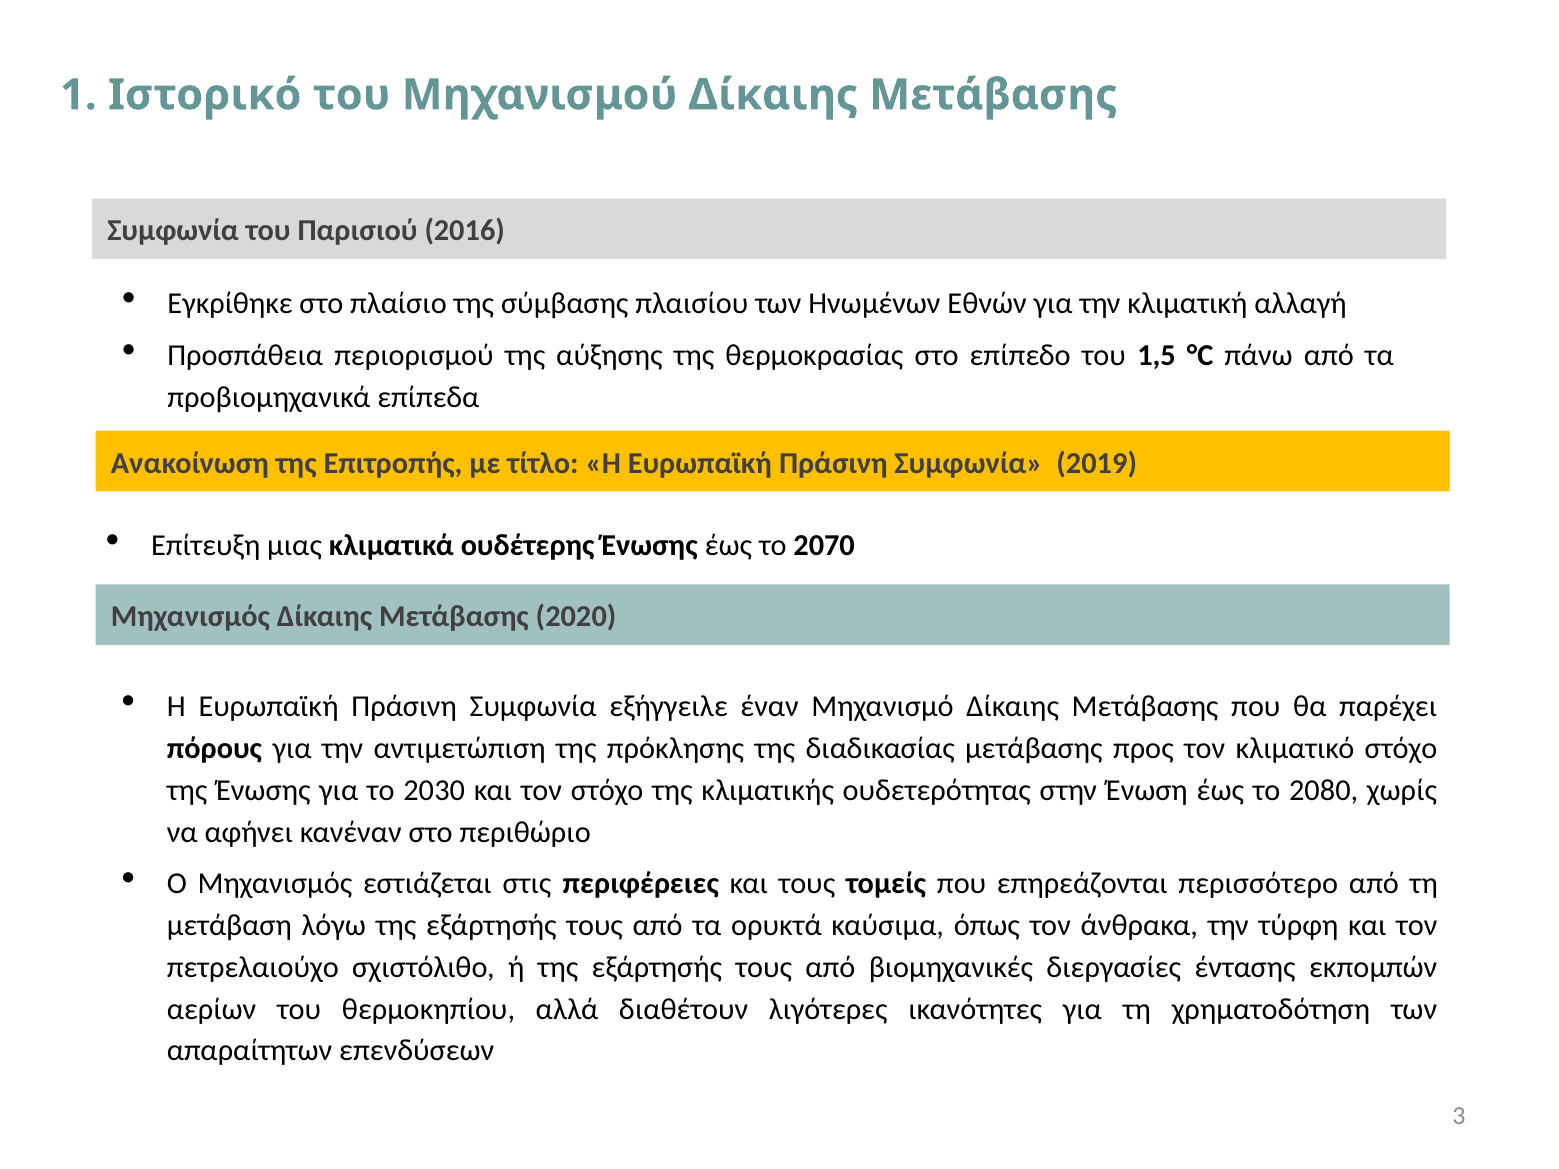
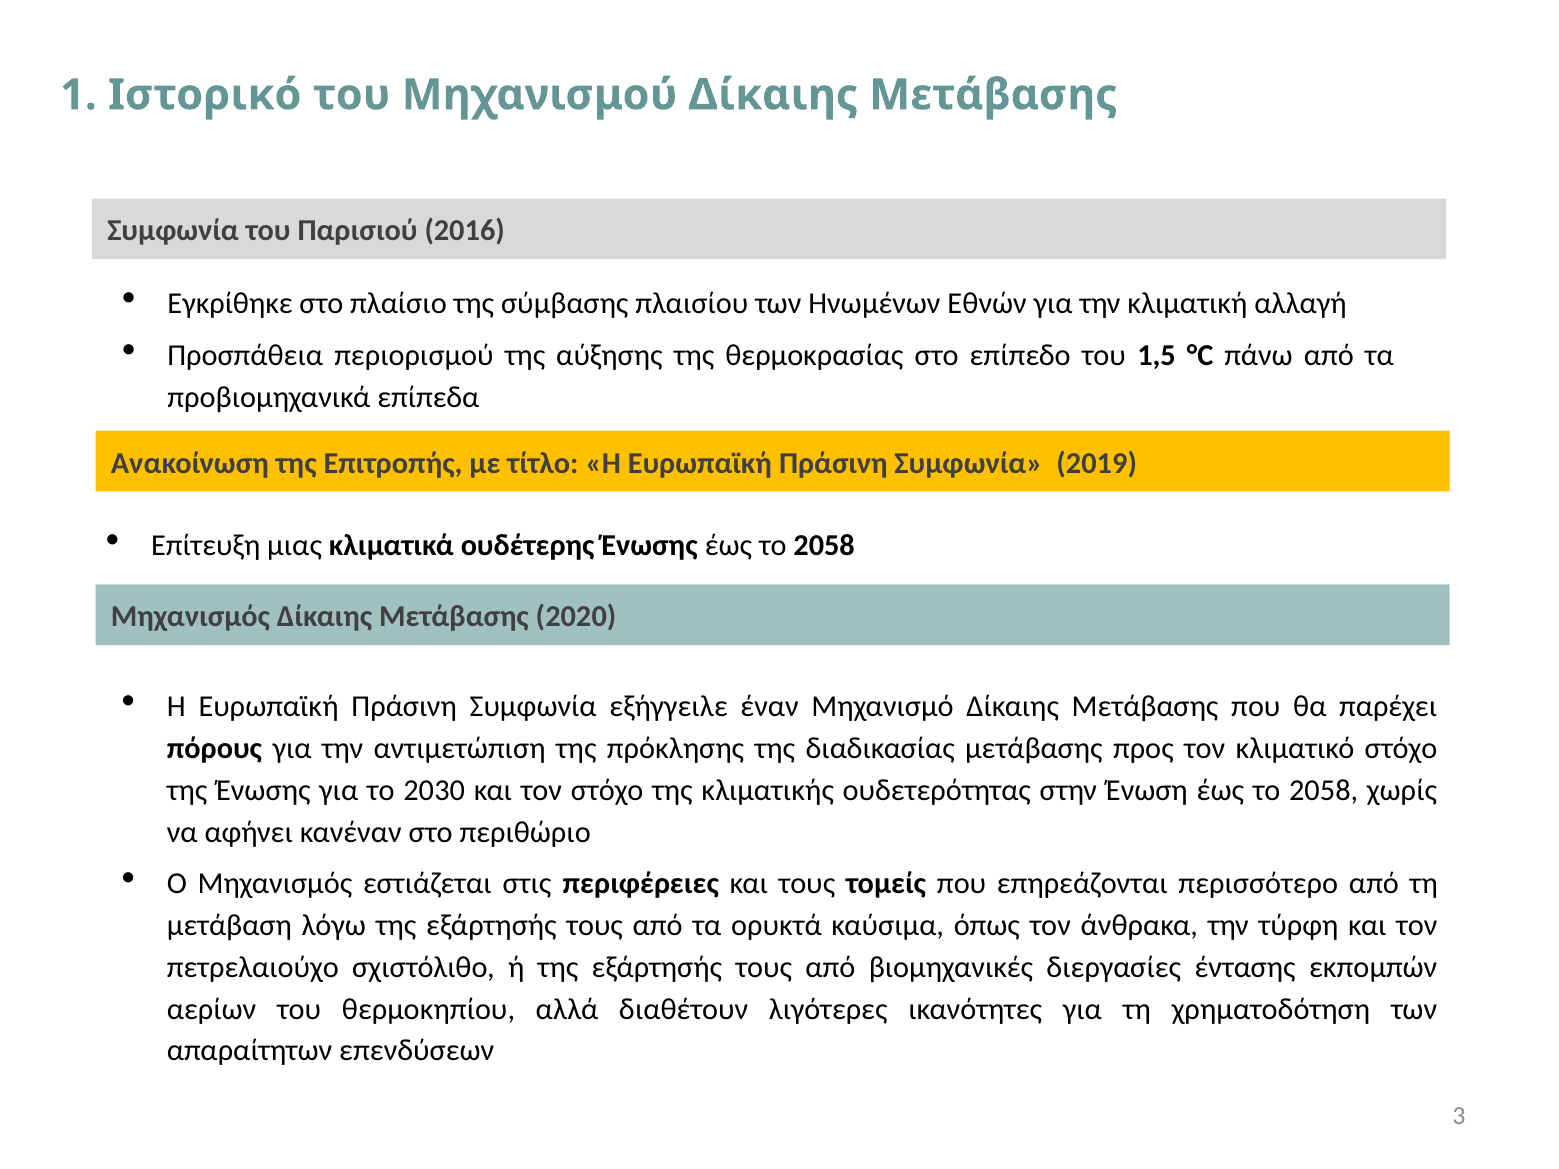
Ένωσης έως το 2070: 2070 -> 2058 (824, 546)
Ένωση έως το 2080: 2080 -> 2058 (1324, 790)
